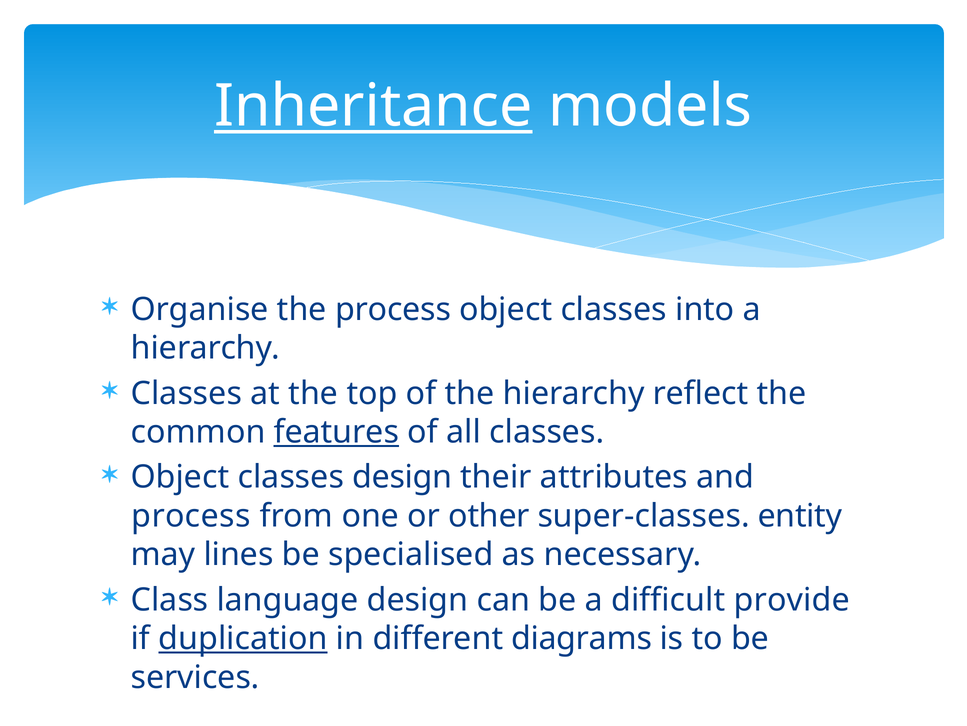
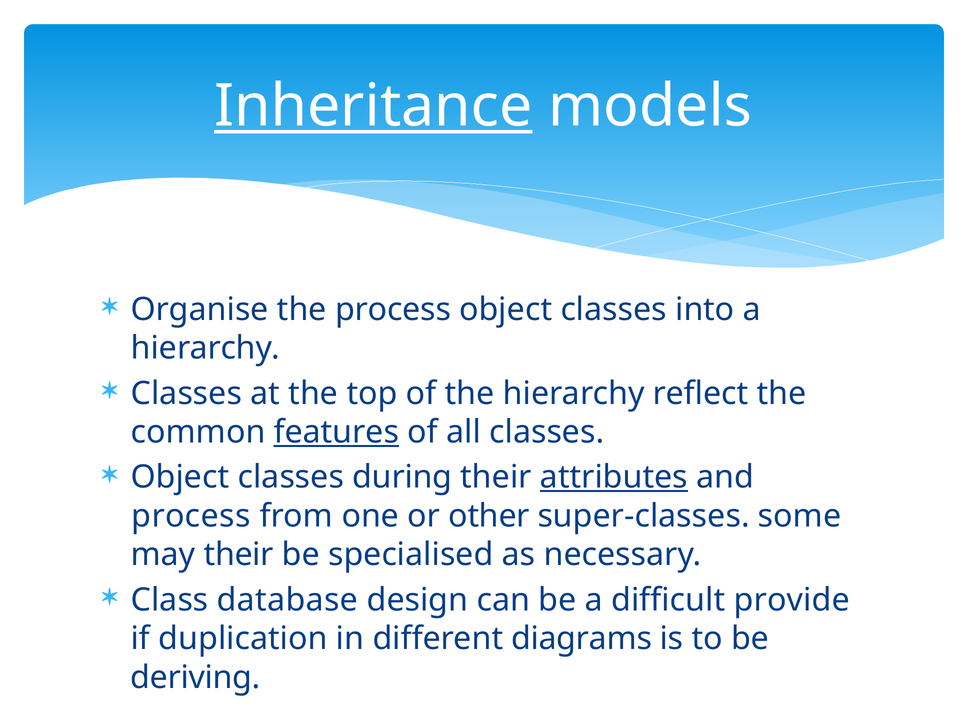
classes design: design -> during (402, 477)
attributes underline: none -> present (614, 477)
entity: entity -> some (800, 515)
may lines: lines -> their (239, 554)
language: language -> database (287, 599)
duplication underline: present -> none (243, 638)
services: services -> deriving (195, 677)
